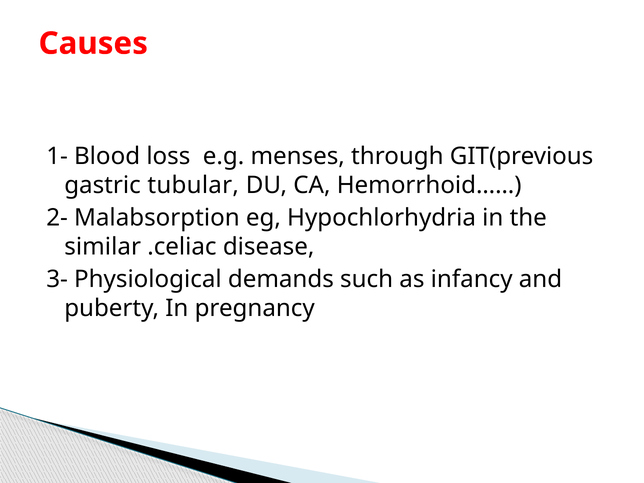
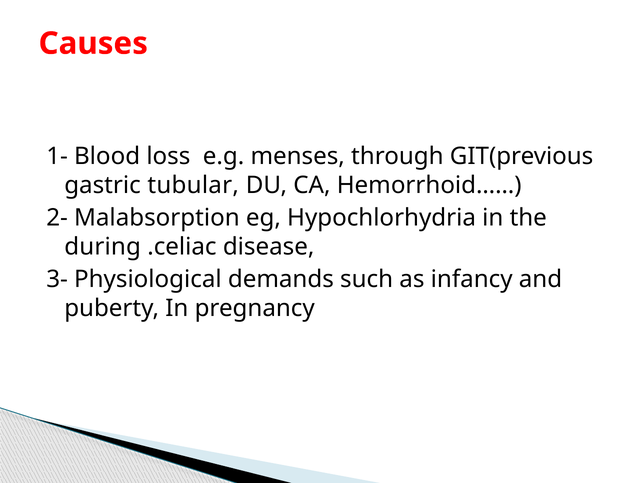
similar: similar -> during (103, 247)
